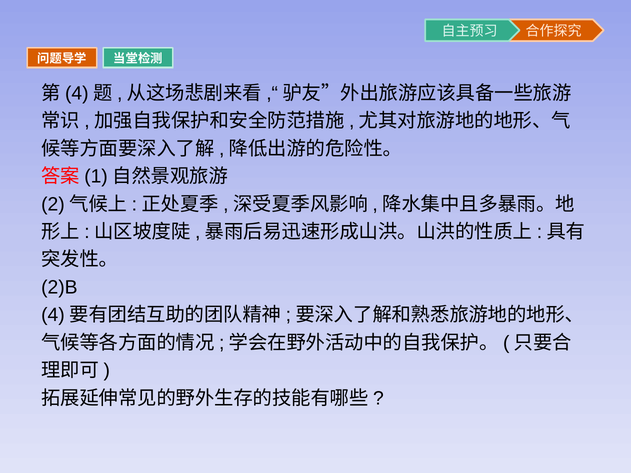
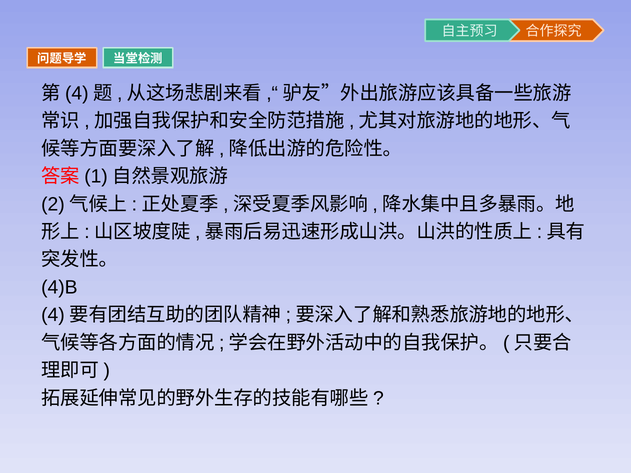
2)B: 2)B -> 4)B (59, 288)
